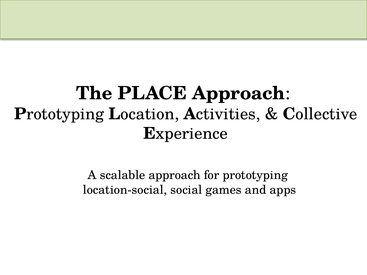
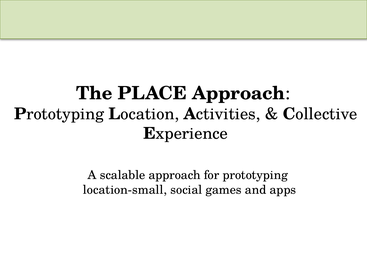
location-social: location-social -> location-small (125, 190)
